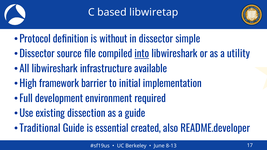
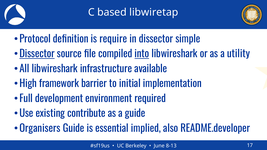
without: without -> require (113, 39)
Dissector underline: none -> present (37, 54)
dissection: dissection -> contribute (86, 114)
Traditional: Traditional -> Organisers (40, 129)
created: created -> implied (146, 129)
